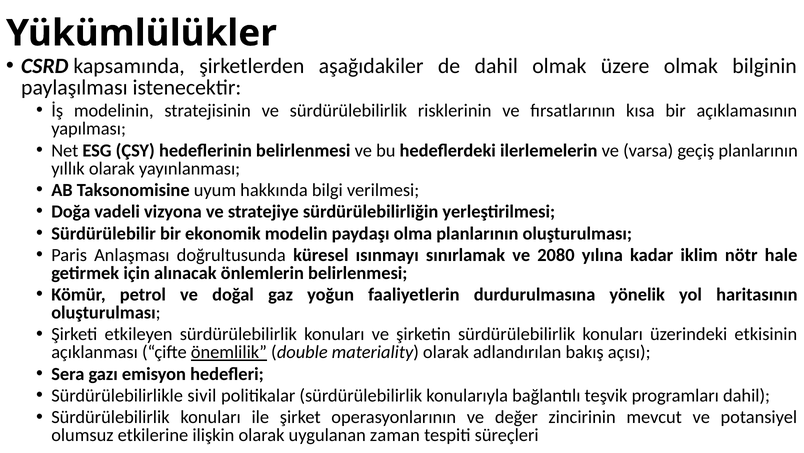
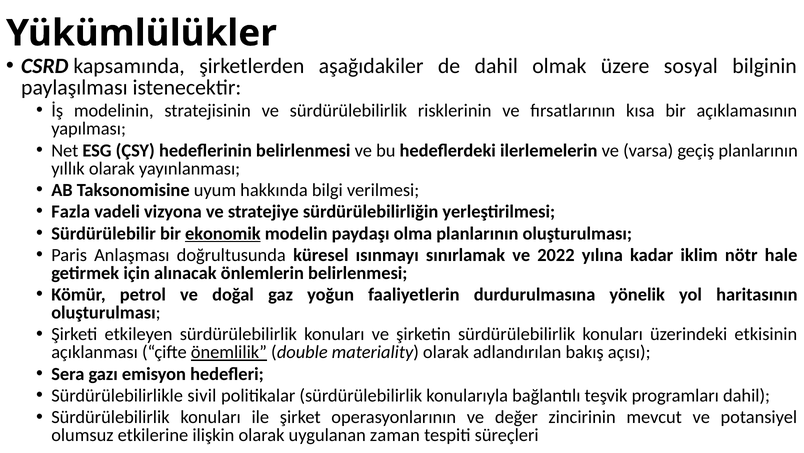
üzere olmak: olmak -> sosyal (691, 66)
Doğa: Doğa -> Fazla (71, 211)
ekonomik underline: none -> present (223, 233)
2080: 2080 -> 2022 (556, 255)
